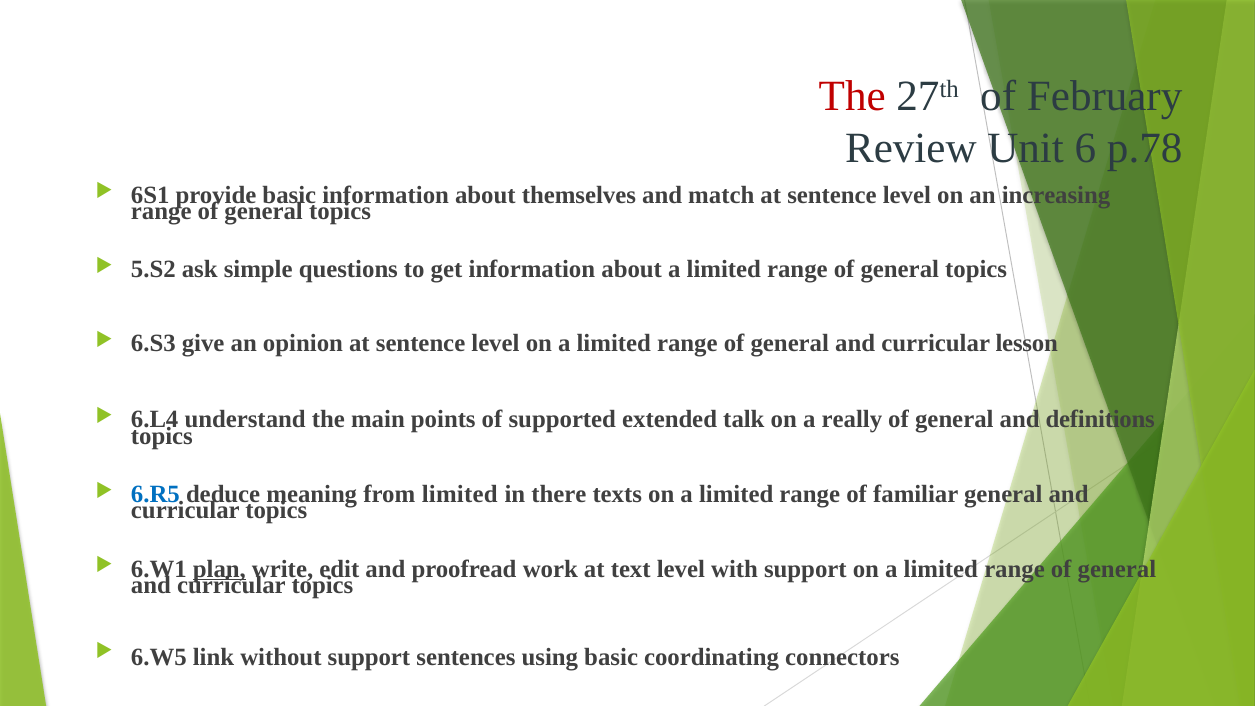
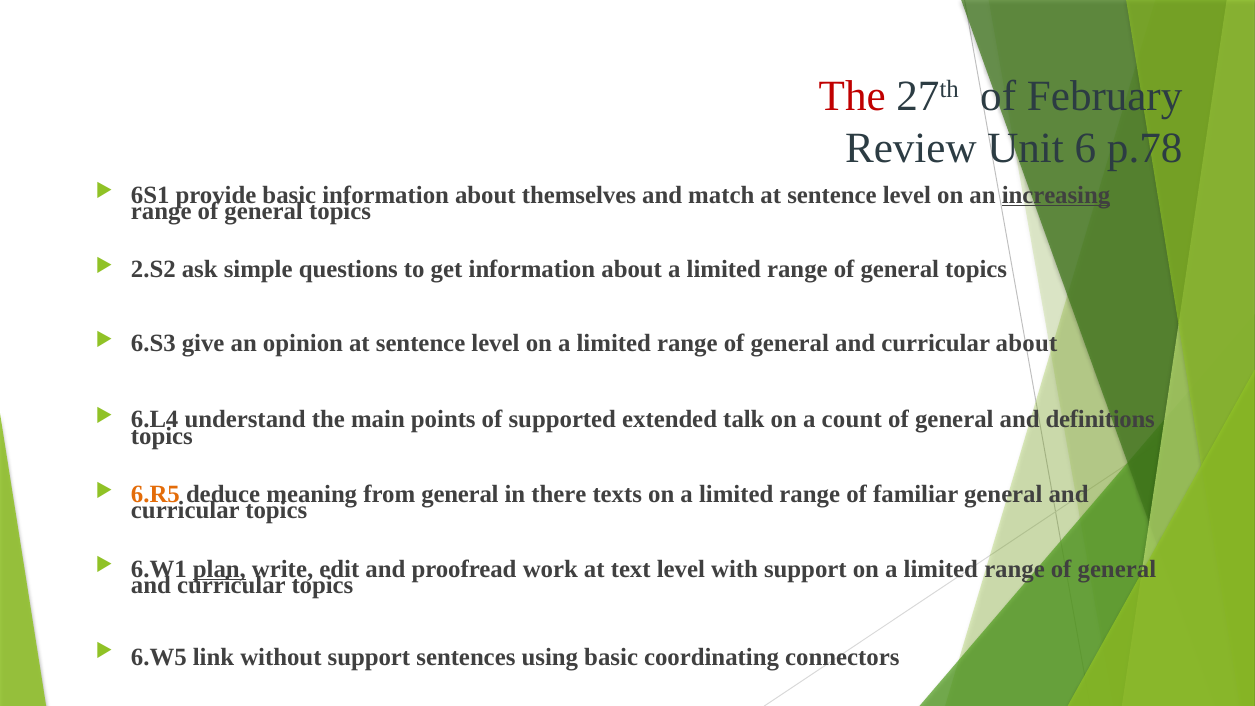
increasing underline: none -> present (1056, 195)
5.S2: 5.S2 -> 2.S2 (153, 270)
curricular lesson: lesson -> about (1026, 344)
really: really -> count (852, 419)
6.R5 colour: blue -> orange (155, 494)
from limited: limited -> general (460, 494)
